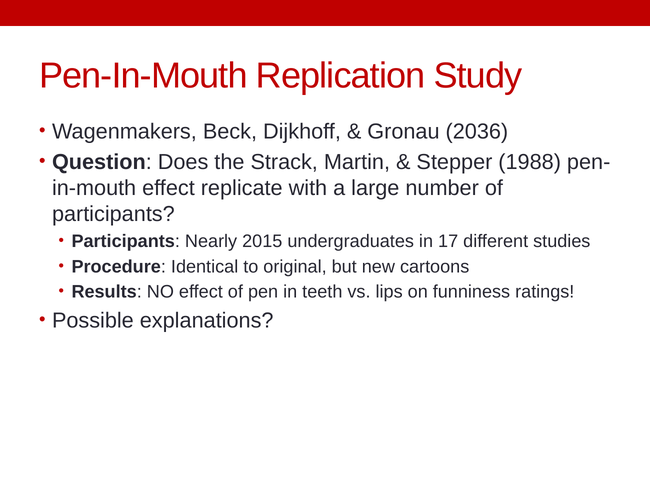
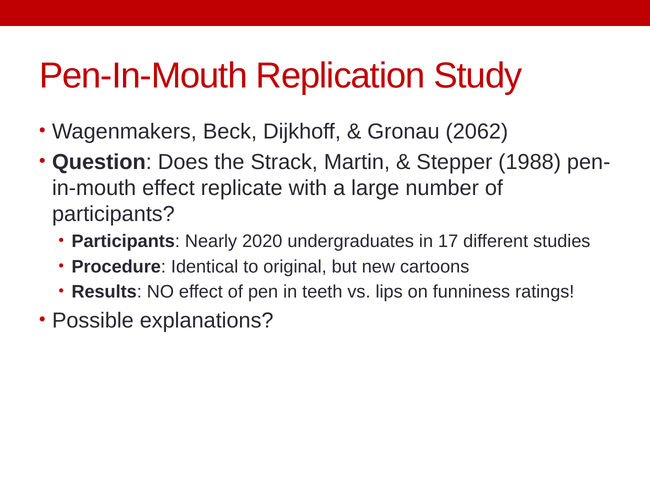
2036: 2036 -> 2062 (477, 132)
2015: 2015 -> 2020 (262, 241)
